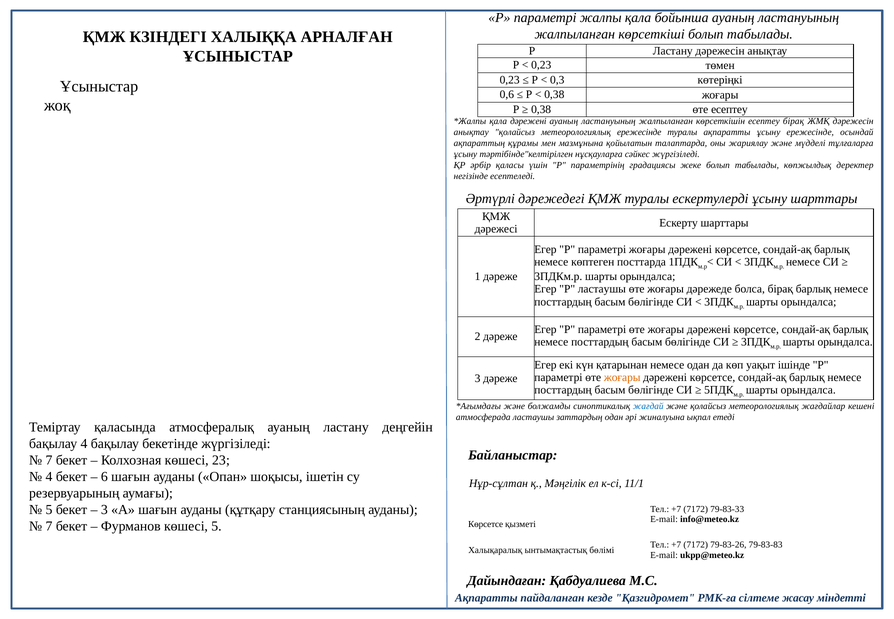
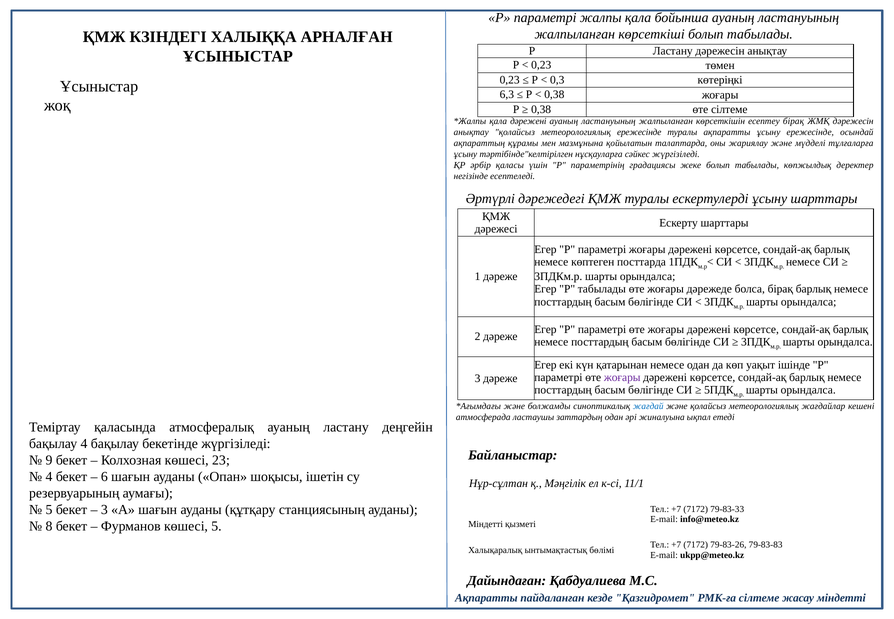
0,6: 0,6 -> 6,3 (507, 95)
өте есептеу: есептеу -> сілтеме (729, 110)
P ластаушы: ластаушы -> табылады (602, 289)
жоғары colour: orange -> purple (622, 377)
7: 7 -> 9 (49, 460)
7: 7 -> 8 (49, 526)
Көрсетсе: Көрсетсе -> Міндетті (486, 524)
